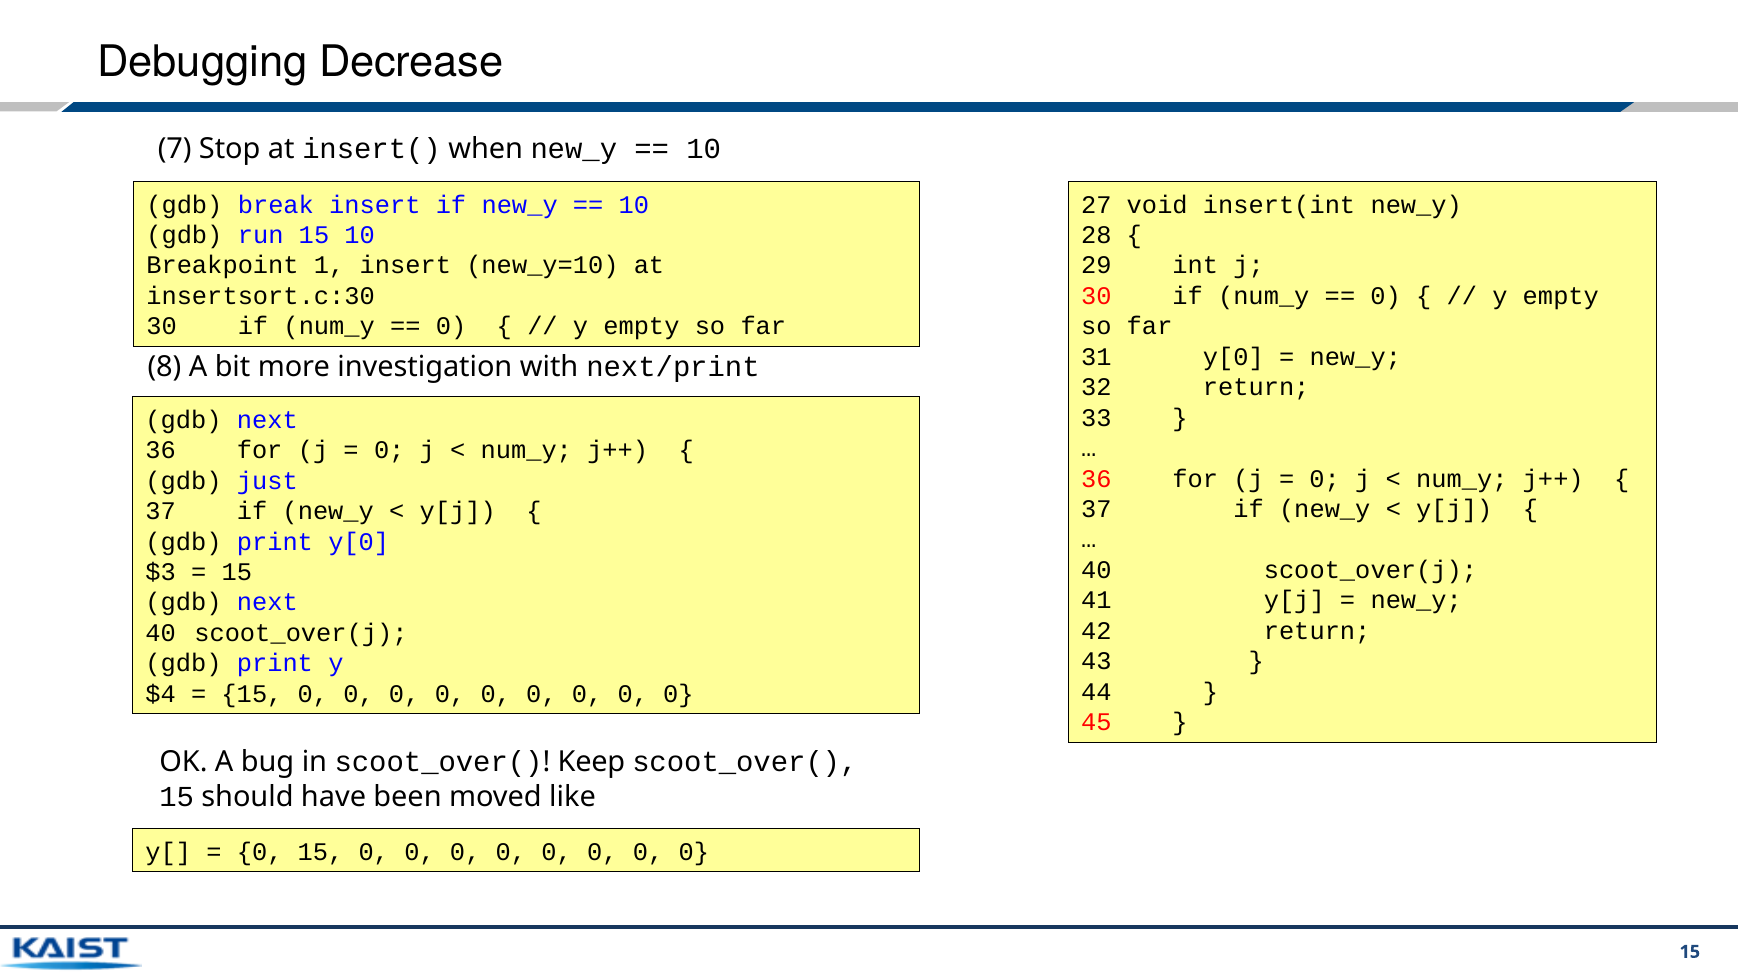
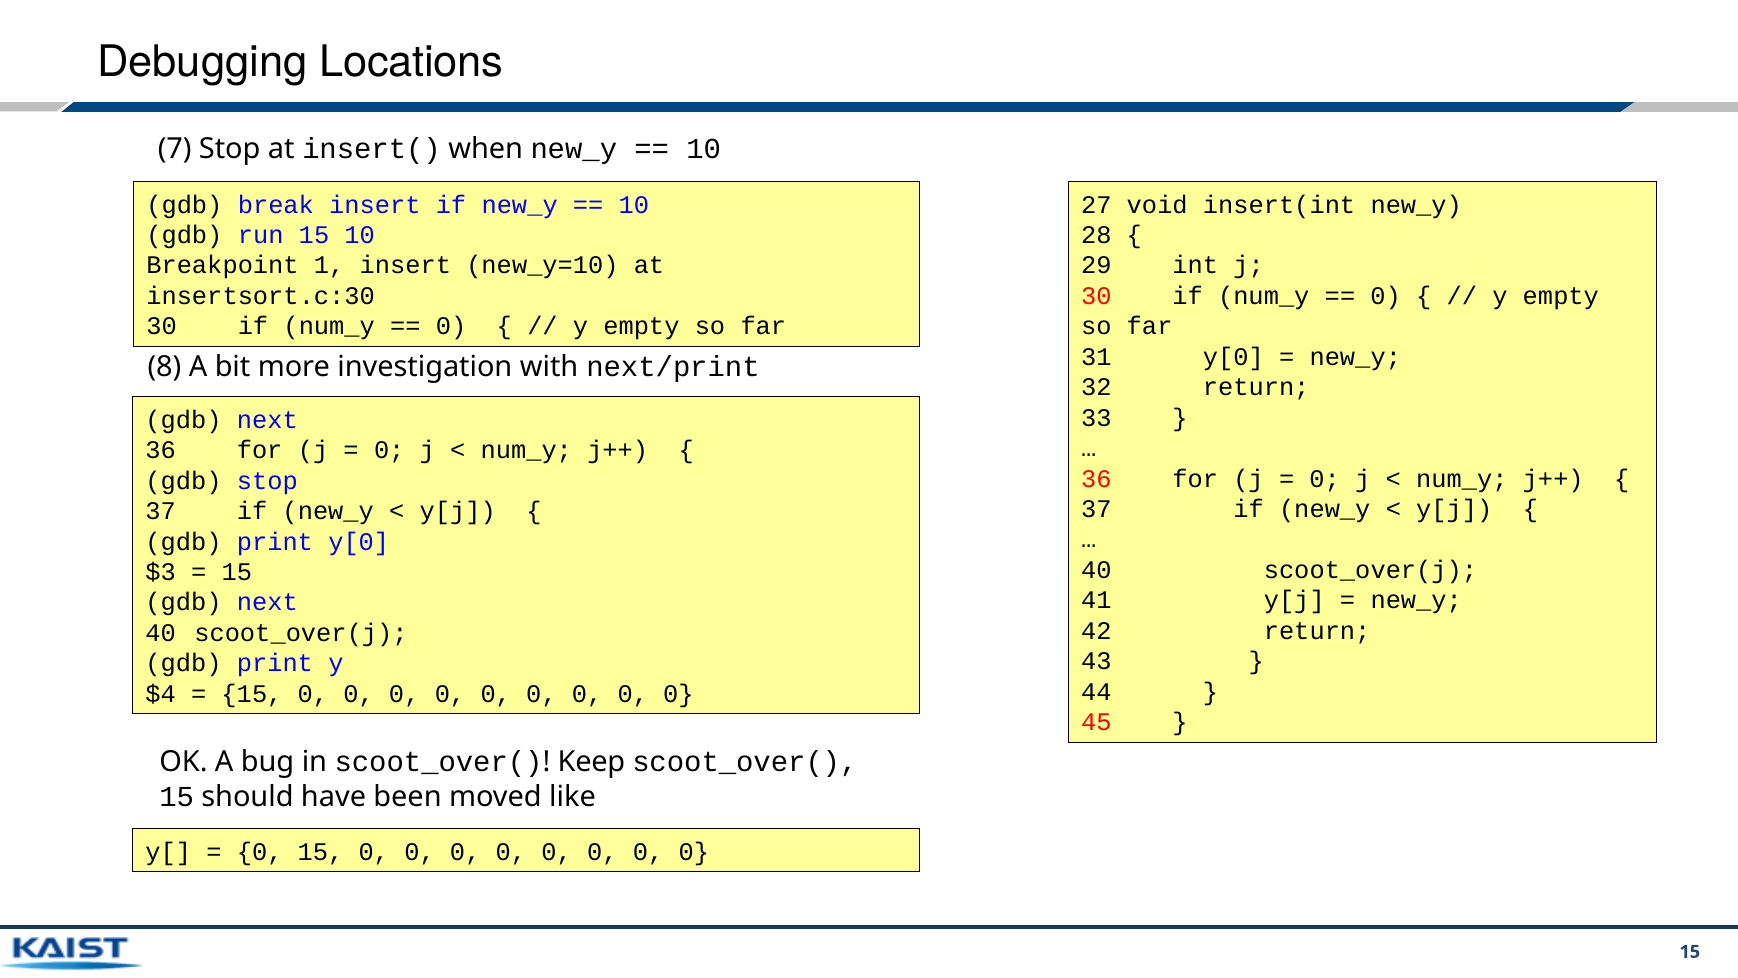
Decrease: Decrease -> Locations (411, 62)
gdb just: just -> stop (267, 481)
